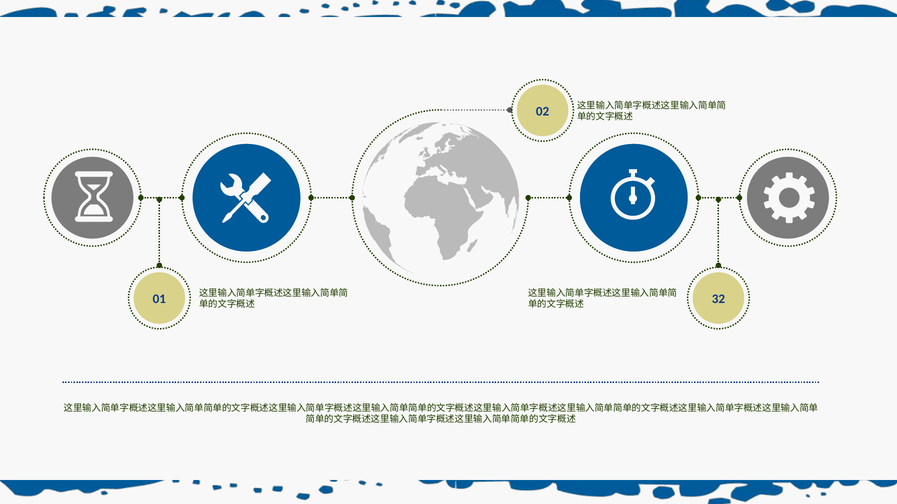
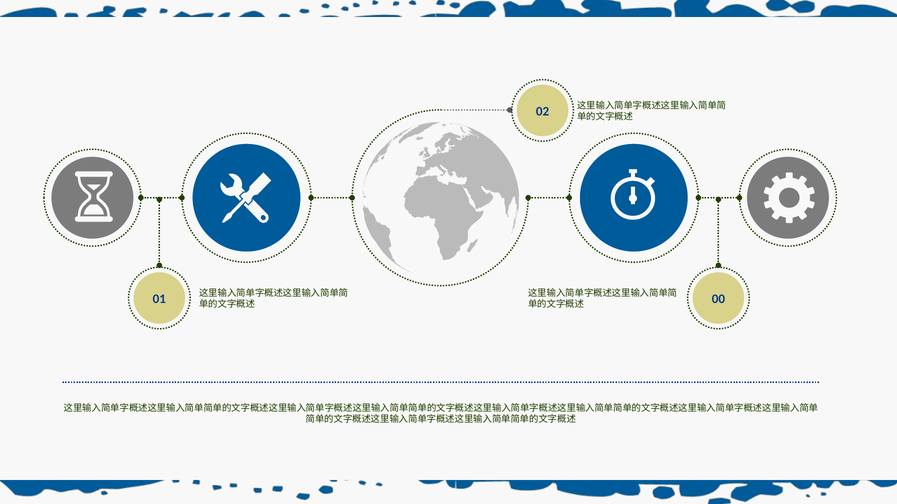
32: 32 -> 00 (718, 299)
